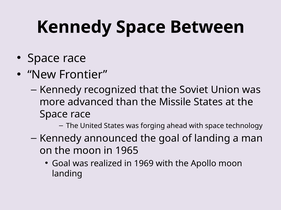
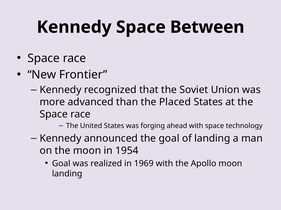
Missile: Missile -> Placed (175, 102)
1965: 1965 -> 1954 (127, 151)
